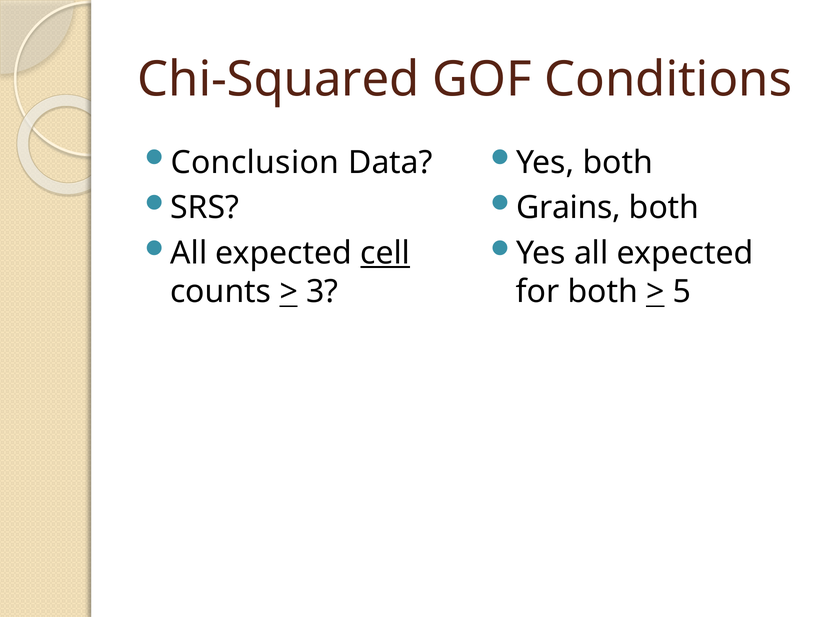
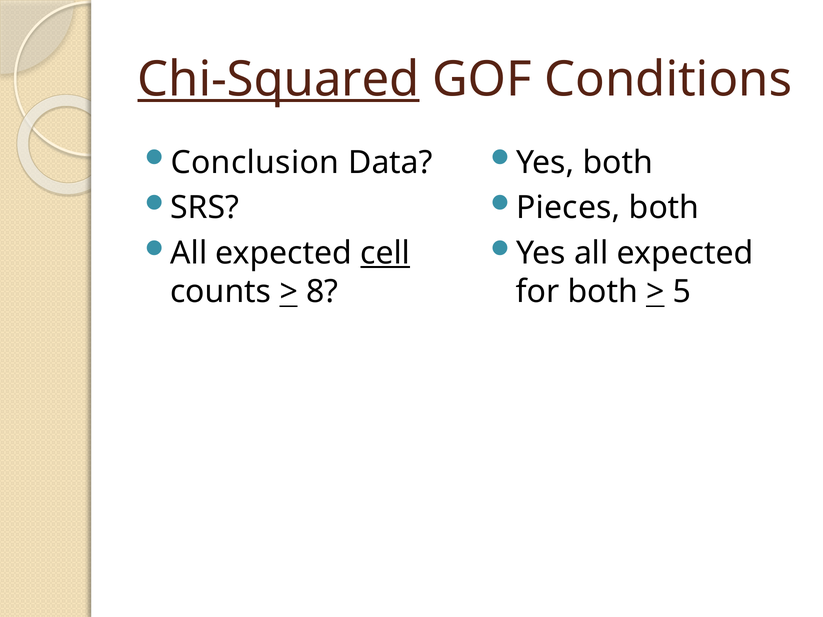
Chi-Squared underline: none -> present (278, 80)
Grains: Grains -> Pieces (568, 208)
3: 3 -> 8 (322, 292)
